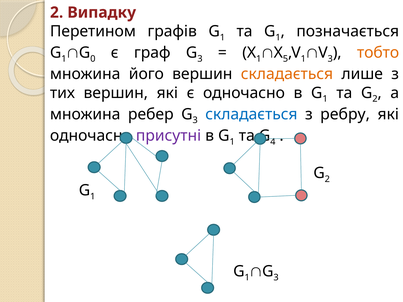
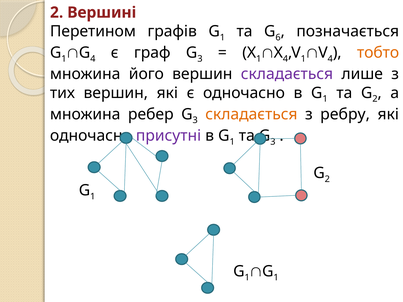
Випадку: Випадку -> Вершині (102, 13)
1: 1 -> 6 (278, 37)
0: 0 -> 4 (93, 59)
5: 5 -> 4 (285, 59)
3: 3 -> 4 (330, 59)
складається colour: orange -> purple (287, 74)
складається colour: blue -> orange (251, 114)
4: 4 -> 3 (273, 142)
3: 3 -> 1 (276, 278)
